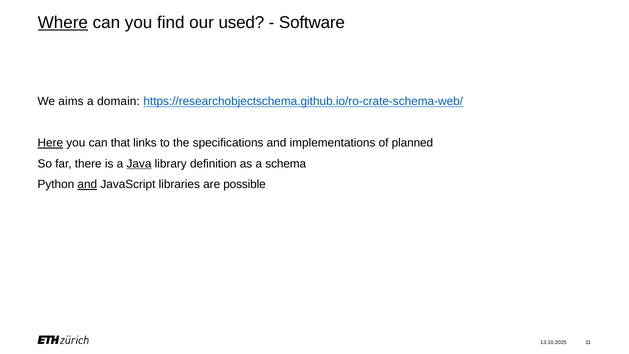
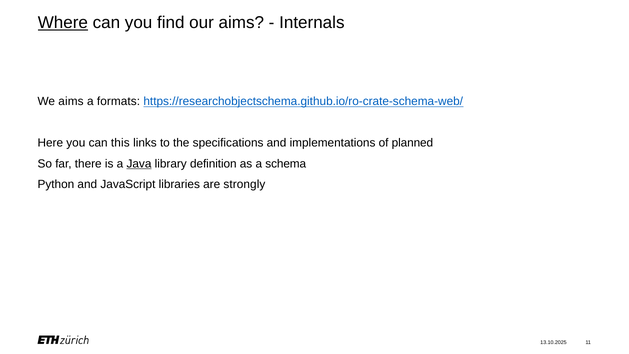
our used: used -> aims (241, 23)
Software: Software -> Internals (312, 23)
domain: domain -> formats (119, 102)
Here underline: present -> none (50, 143)
that: that -> this (120, 143)
and underline: present -> none (87, 184)
possible: possible -> strongly (244, 184)
